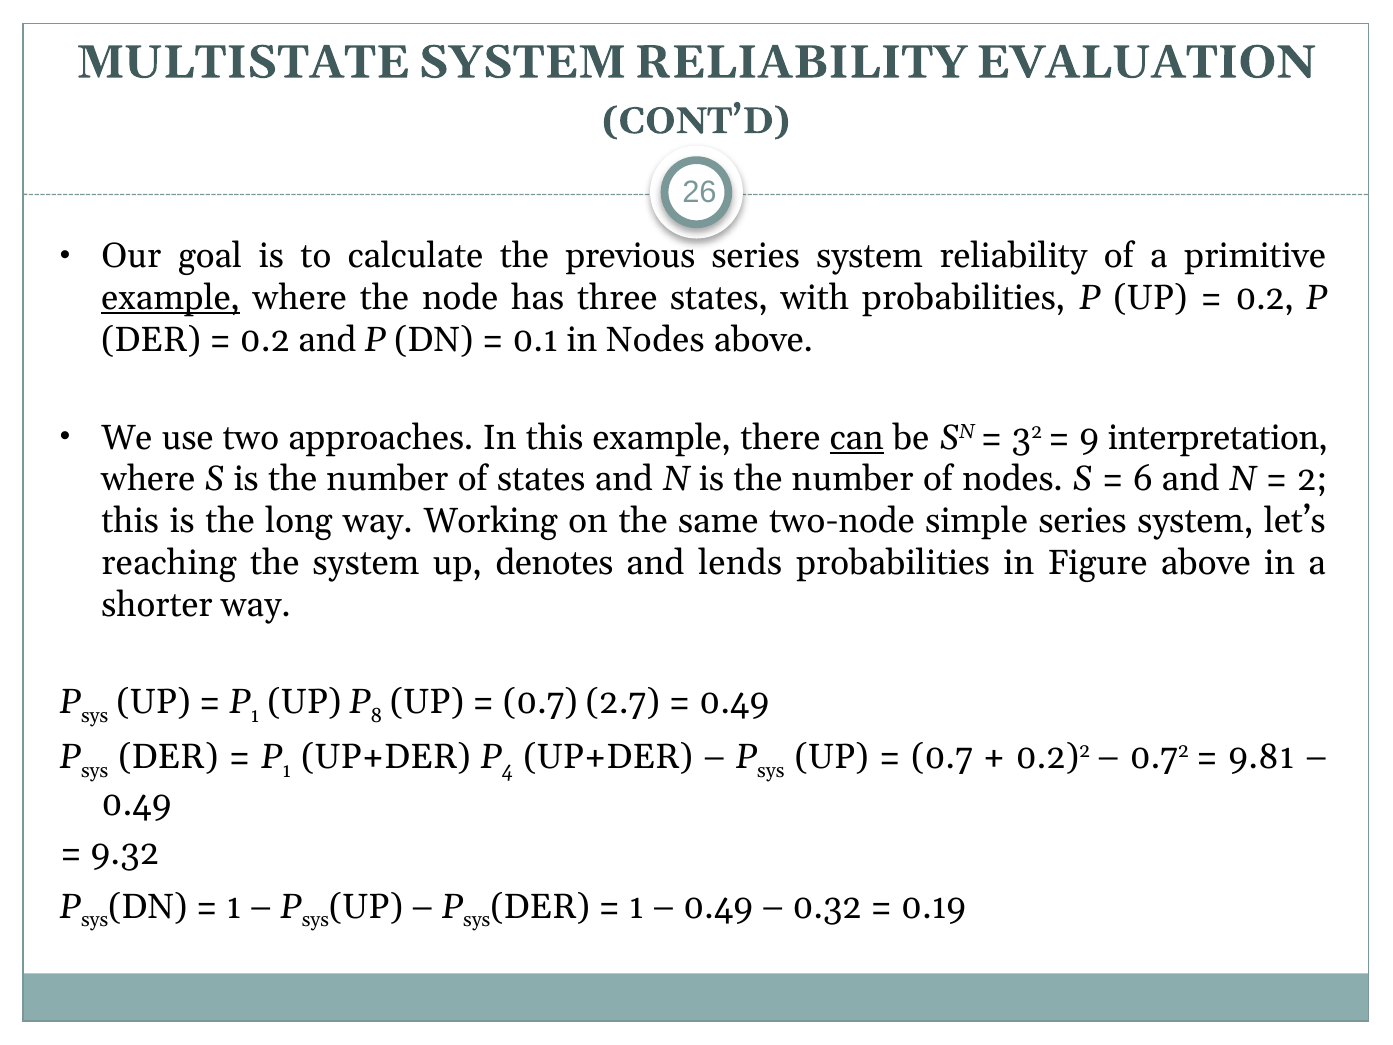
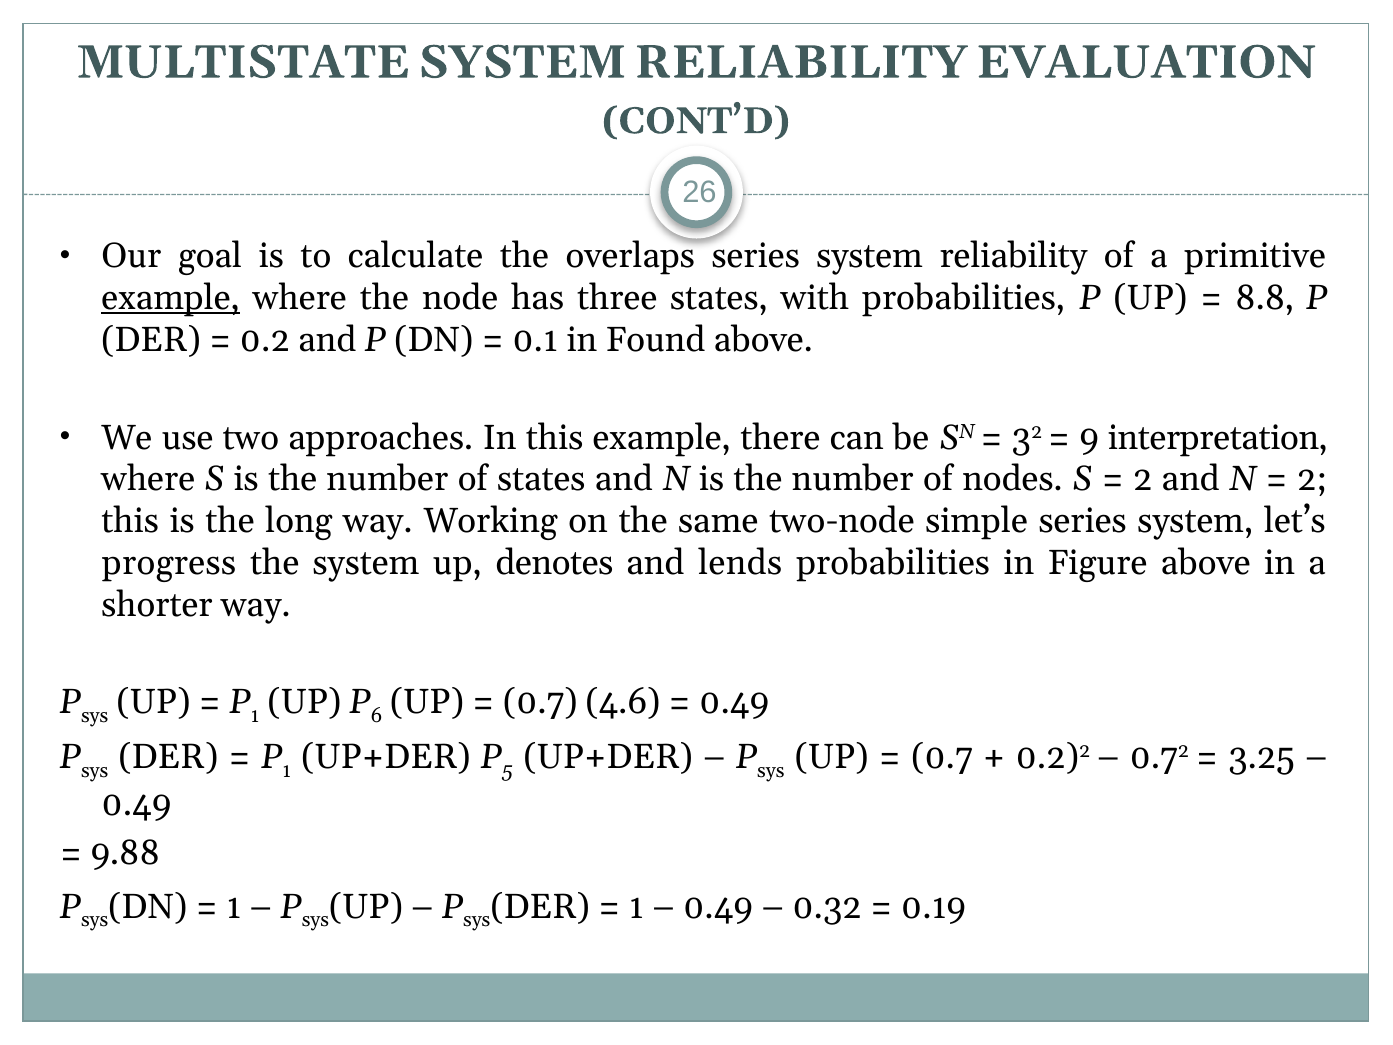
previous: previous -> overlaps (630, 256)
0.2: 0.2 -> 8.8 (1265, 298)
in Nodes: Nodes -> Found (655, 340)
can underline: present -> none (857, 438)
6: 6 -> 2 (1143, 479)
reaching: reaching -> progress (169, 563)
8: 8 -> 6 (376, 716)
2.7: 2.7 -> 4.6 (623, 702)
4: 4 -> 5 (508, 770)
9.81: 9.81 -> 3.25 (1262, 757)
9.32: 9.32 -> 9.88 (125, 853)
